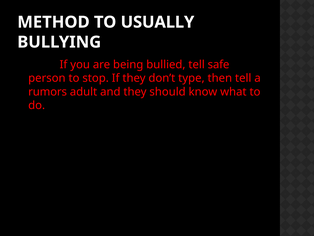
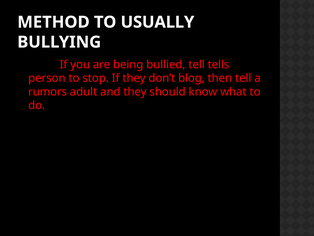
safe: safe -> tells (218, 64)
type: type -> blog (191, 78)
